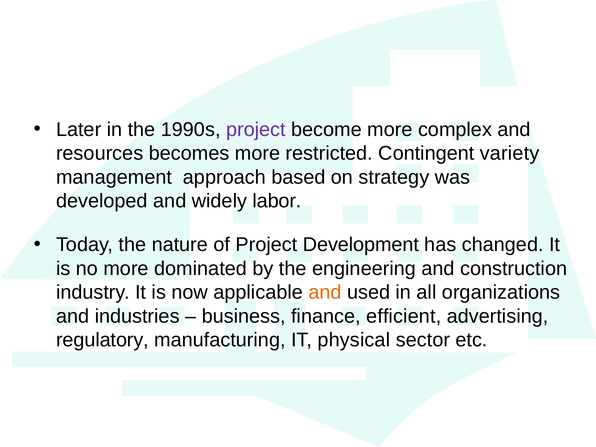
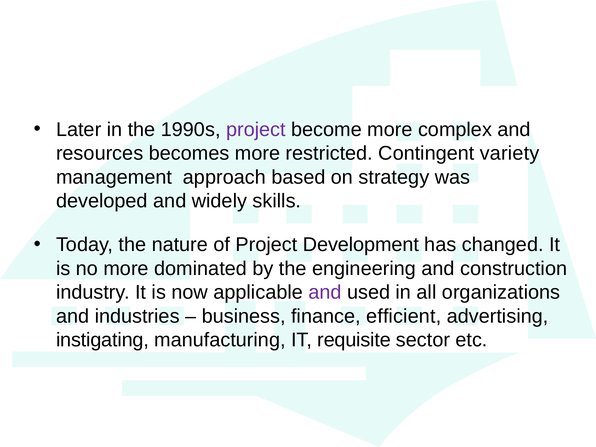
labor: labor -> skills (277, 201)
and colour: orange -> purple (325, 292)
regulatory: regulatory -> instigating (102, 340)
physical: physical -> requisite (354, 340)
